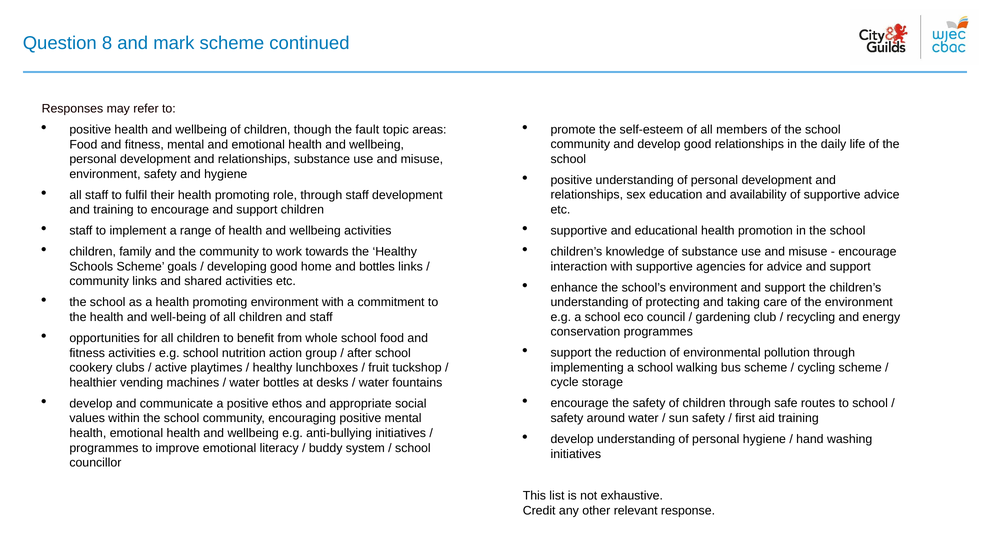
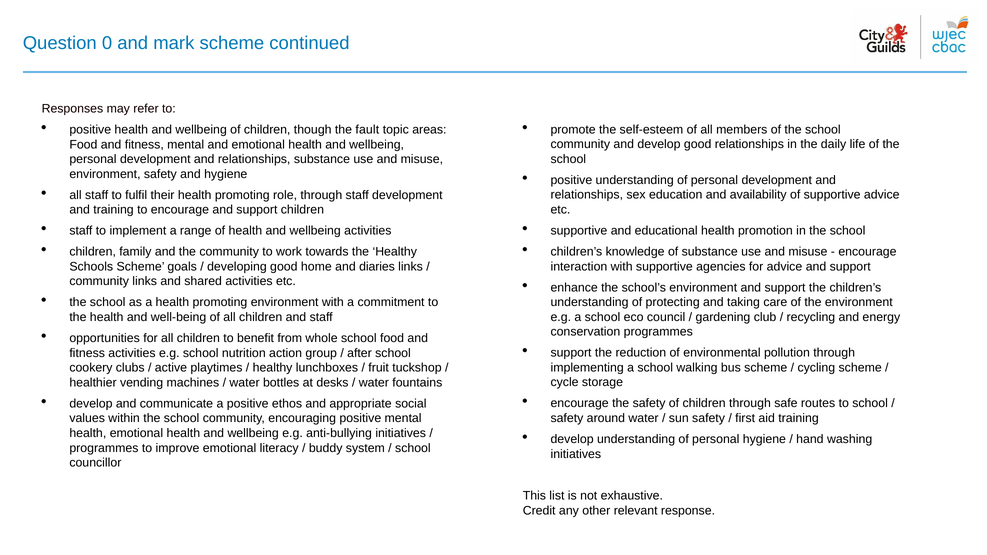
8: 8 -> 0 (107, 43)
and bottles: bottles -> diaries (377, 267)
